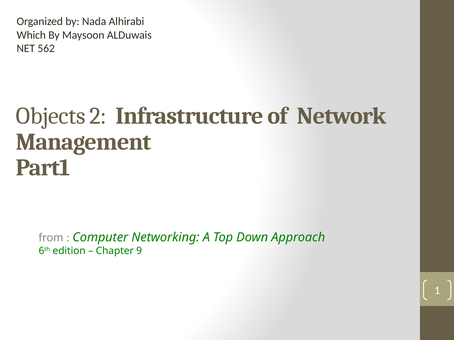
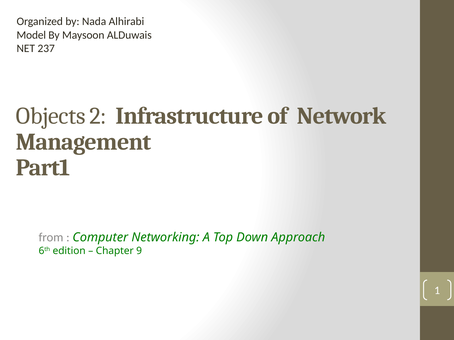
Which: Which -> Model (31, 35)
562: 562 -> 237 (46, 49)
